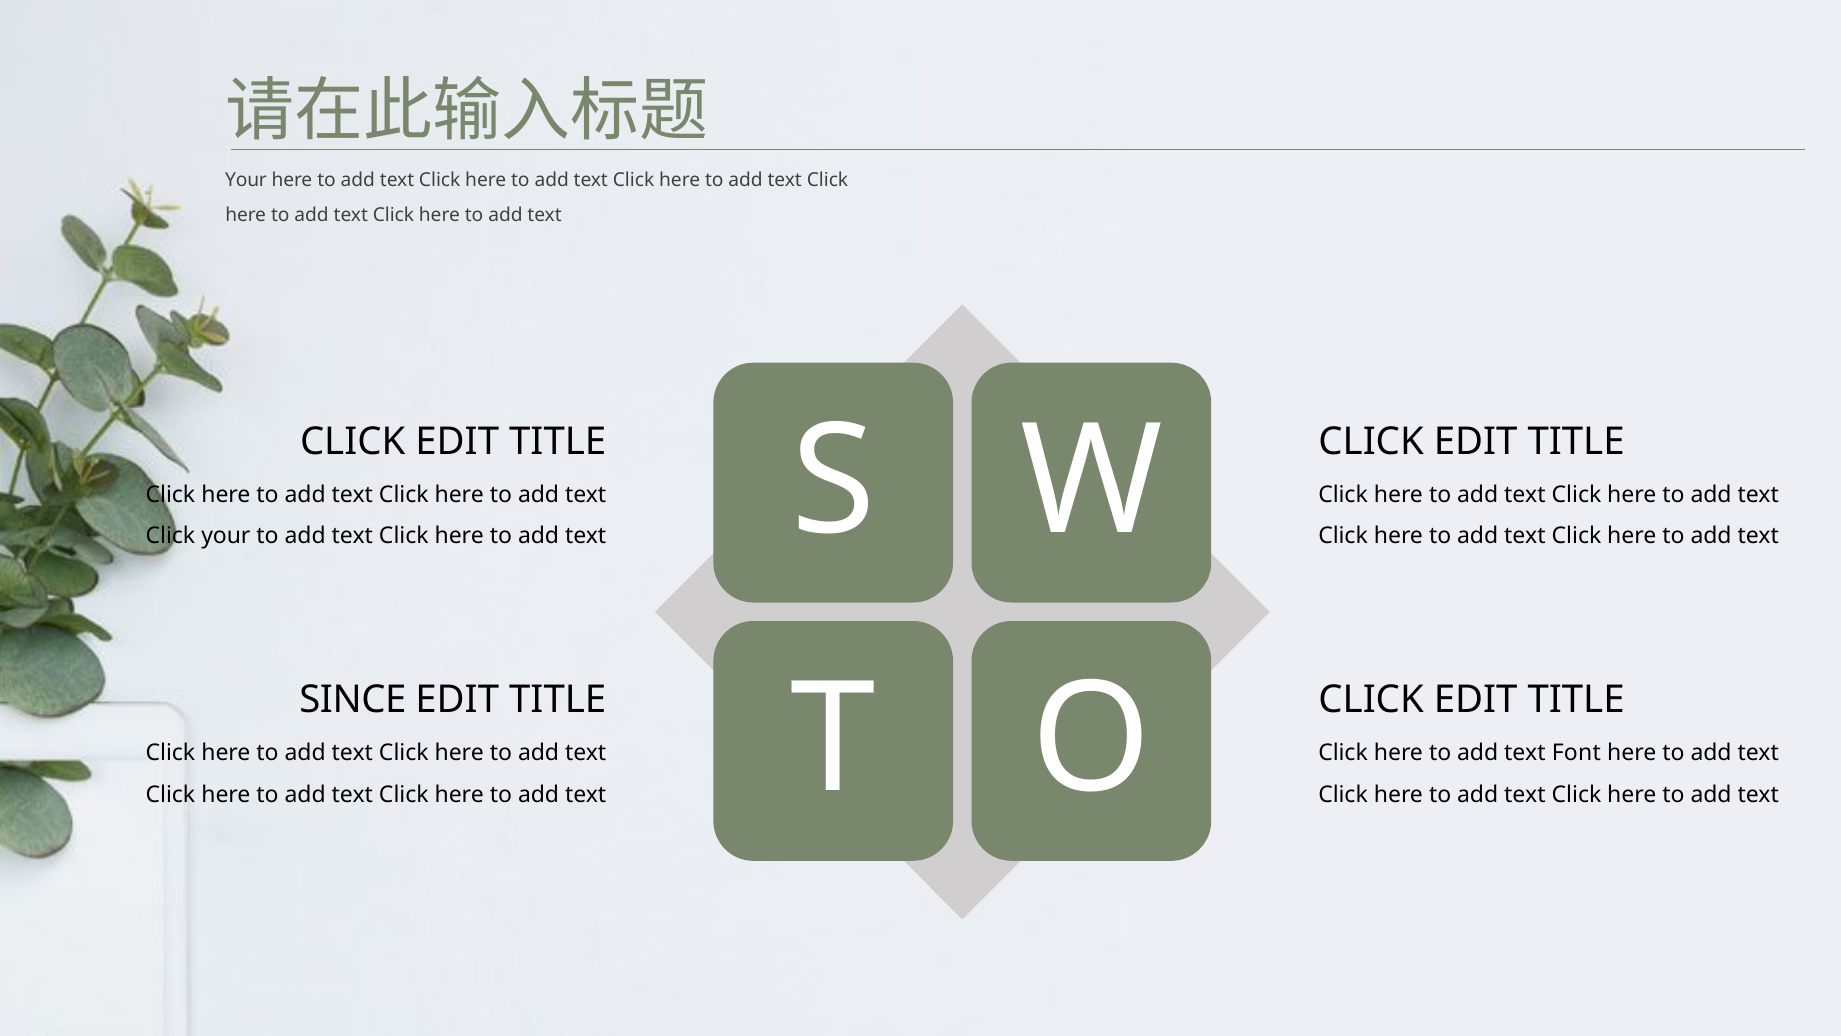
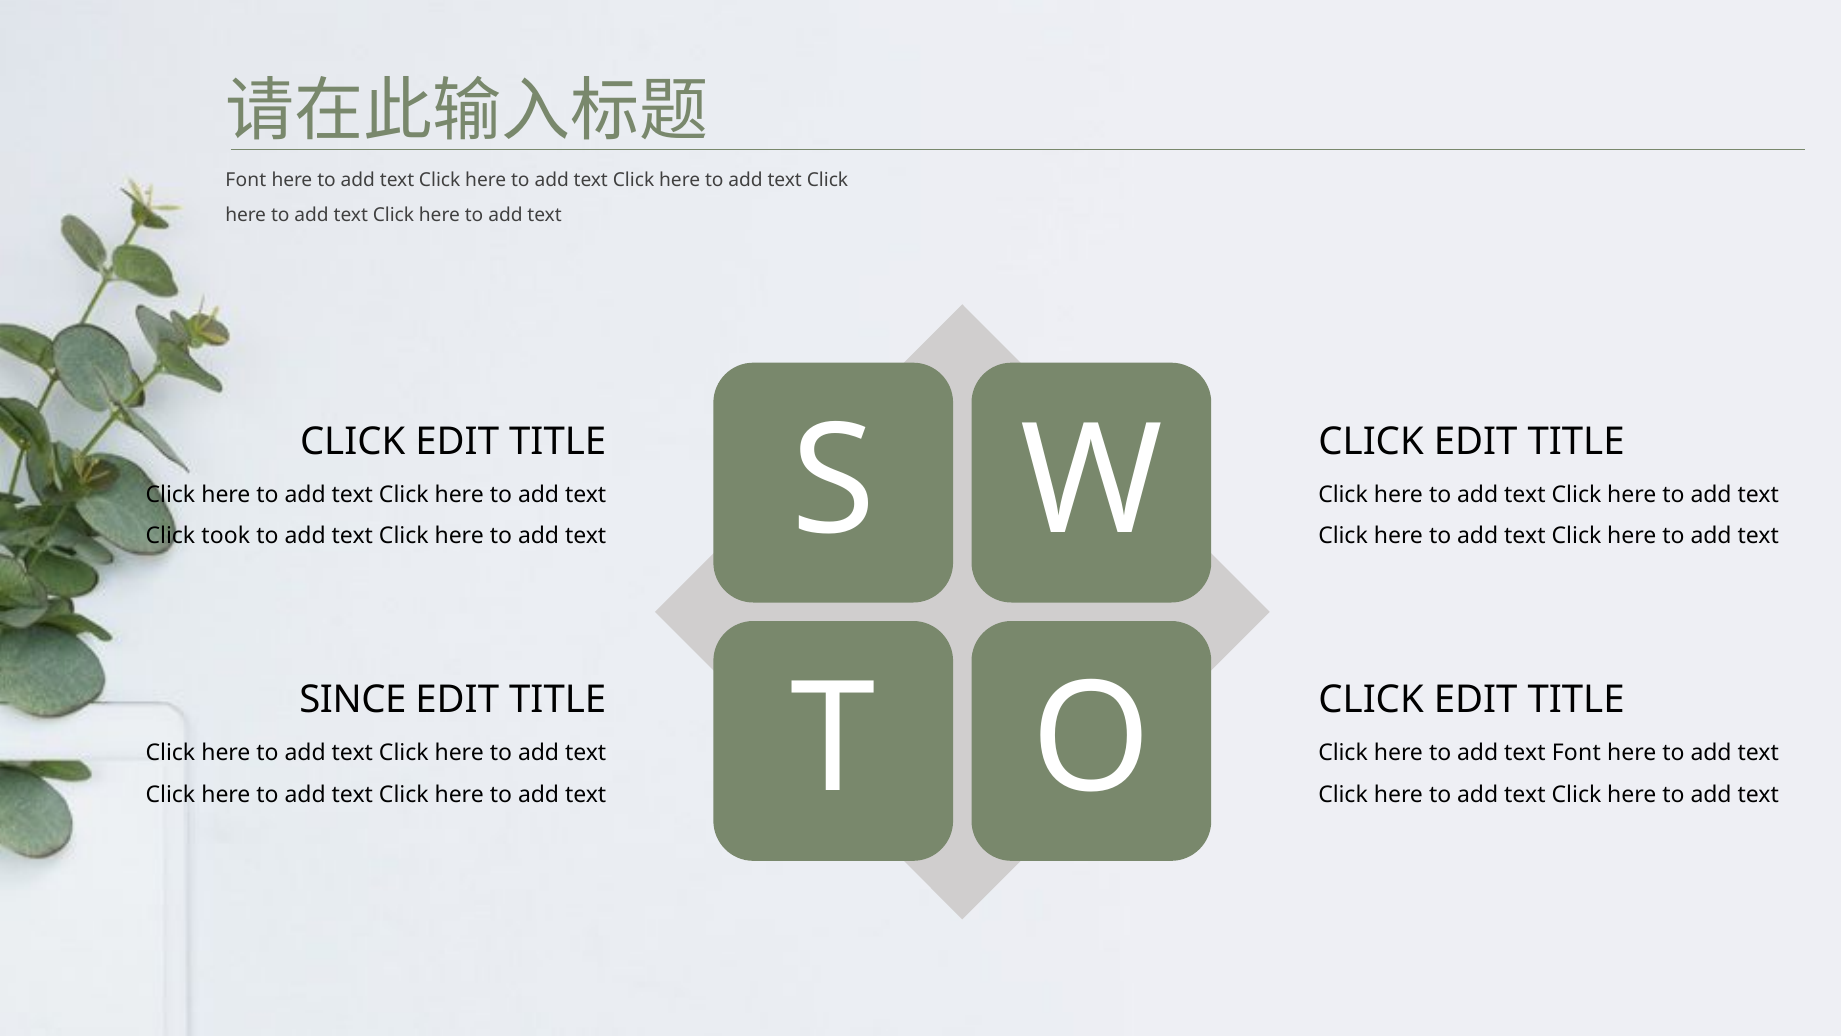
Your: Your -> Font (246, 180)
Click your: your -> took (226, 536)
